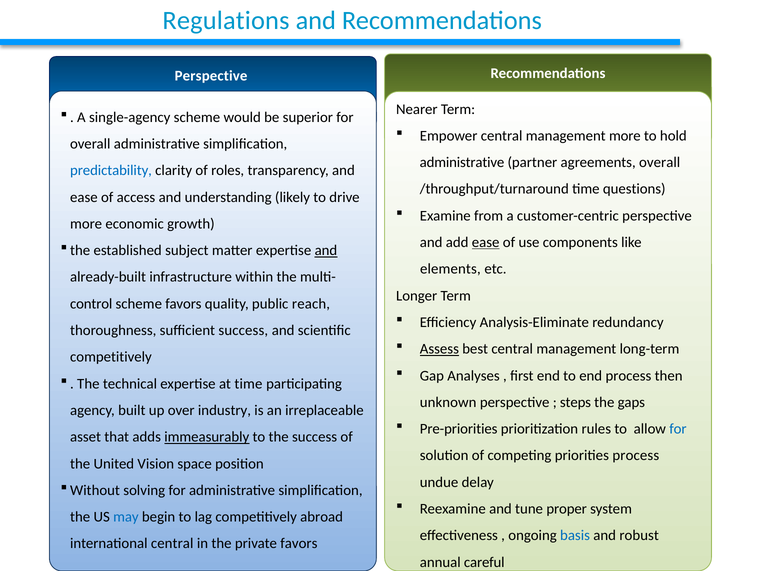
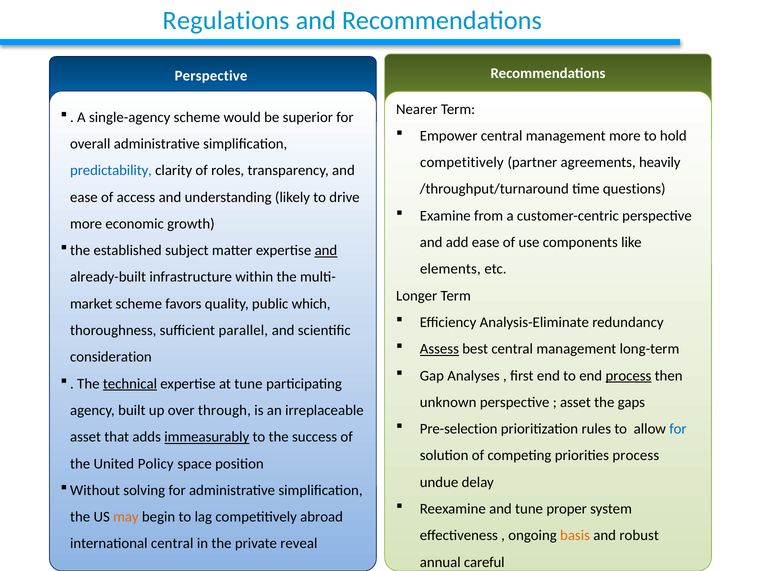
administrative: administrative -> competitively (462, 162)
agreements overall: overall -> heavily (660, 162)
ease underline: present -> none (486, 242)
control: control -> market (91, 304)
reach: reach -> which (311, 304)
sufficient success: success -> parallel (243, 330)
competitively: competitively -> consideration (111, 357)
process underline: none -> present (628, 375)
technical underline: none -> present (130, 384)
at time: time -> tune (248, 384)
steps: steps -> asset (575, 402)
industry: industry -> through (224, 410)
Pre-priorities: Pre-priorities -> Pre-selection (459, 429)
Vision: Vision -> Policy (156, 463)
may colour: blue -> orange (126, 517)
basis colour: blue -> orange (575, 535)
private favors: favors -> reveal (299, 543)
